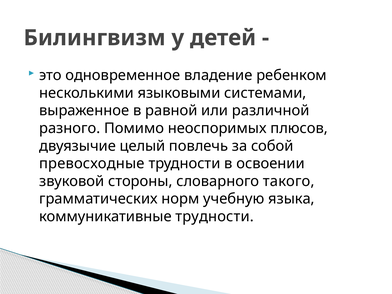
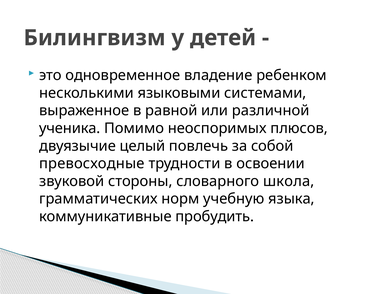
разного: разного -> ученика (70, 128)
такого: такого -> школа (289, 181)
коммуникативные трудности: трудности -> пробудить (215, 217)
